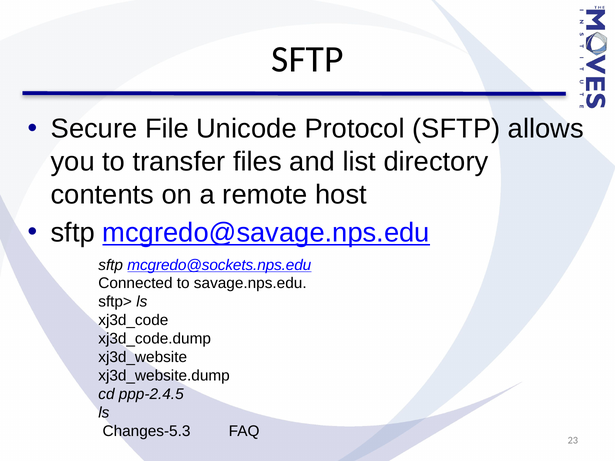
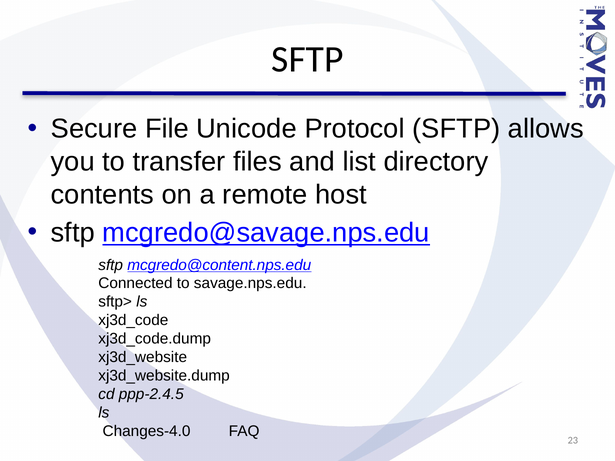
mcgredo@sockets.nps.edu: mcgredo@sockets.nps.edu -> mcgredo@content.nps.edu (219, 265)
Changes-5.3: Changes-5.3 -> Changes-4.0 (147, 431)
